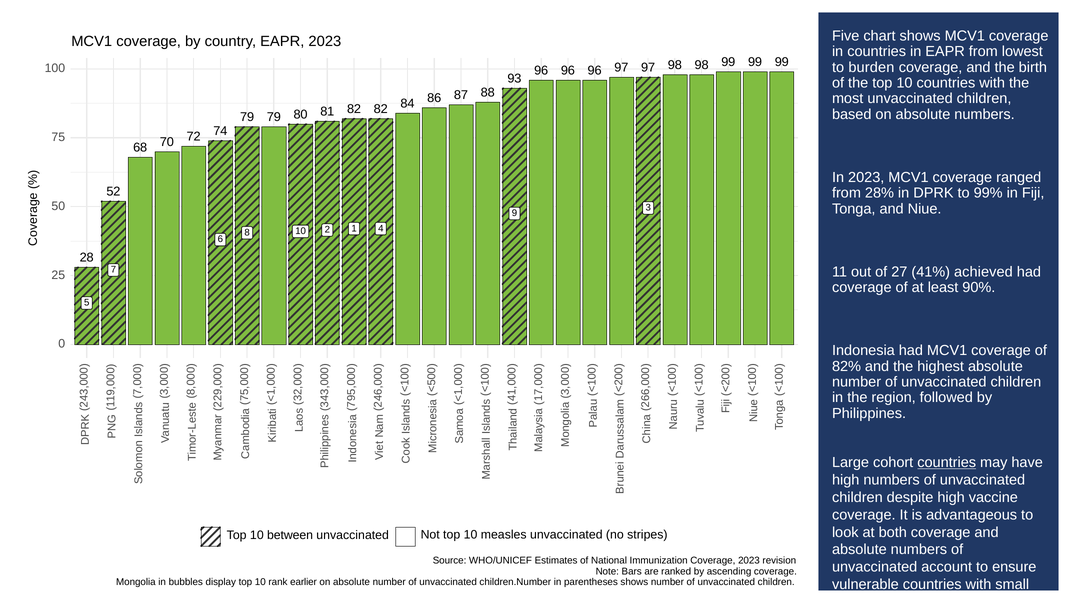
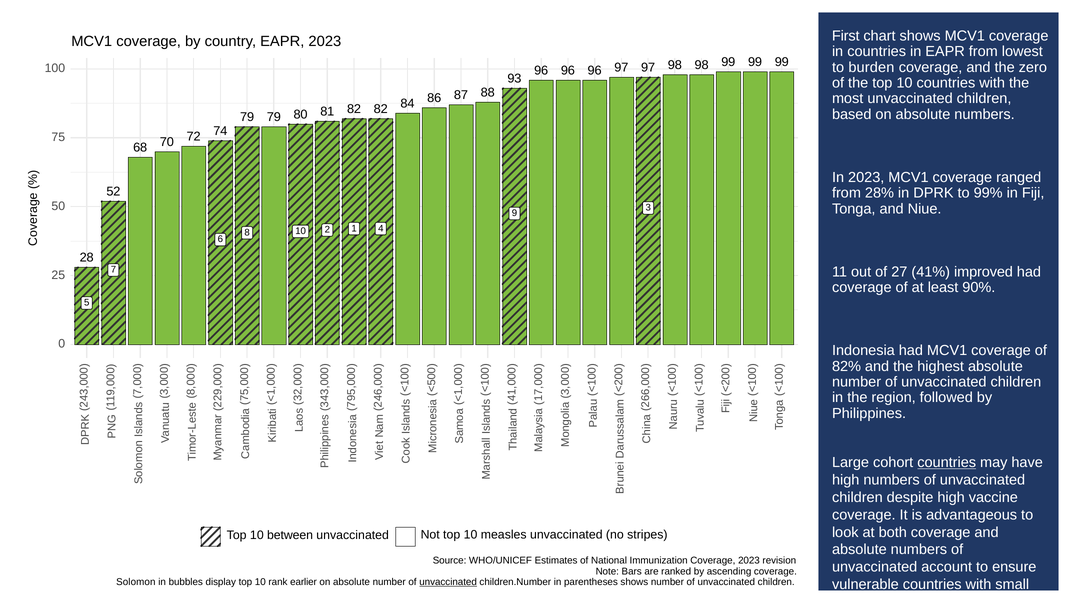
Five: Five -> First (846, 36)
the birth: birth -> zero (1033, 67)
achieved: achieved -> improved (983, 272)
Mongolia: Mongolia -> Solomon (136, 582)
unvaccinated underline: none -> present (448, 582)
